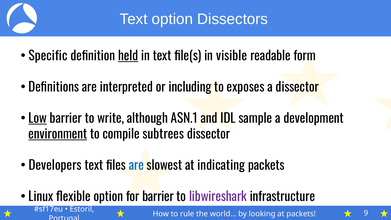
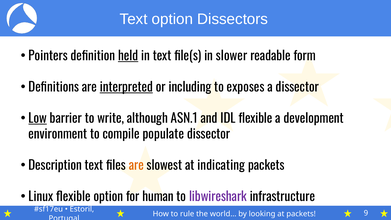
Specific: Specific -> Pointers (48, 56)
visible: visible -> slower (232, 56)
interpreted underline: none -> present (126, 87)
IDL sample: sample -> flexible (255, 119)
environment underline: present -> none (58, 134)
subtrees: subtrees -> populate (163, 134)
Developers: Developers -> Description (55, 165)
are colour: blue -> orange (136, 165)
for barrier: barrier -> human (158, 197)
